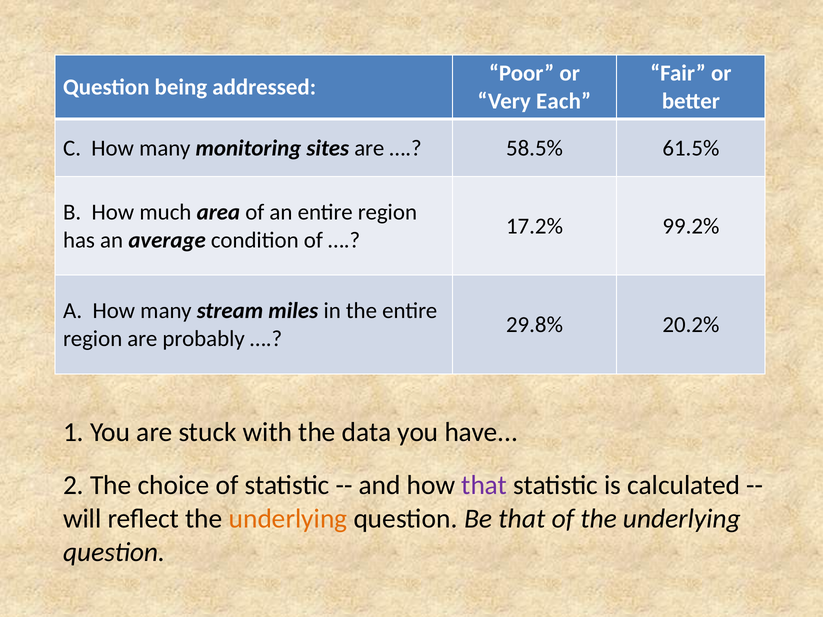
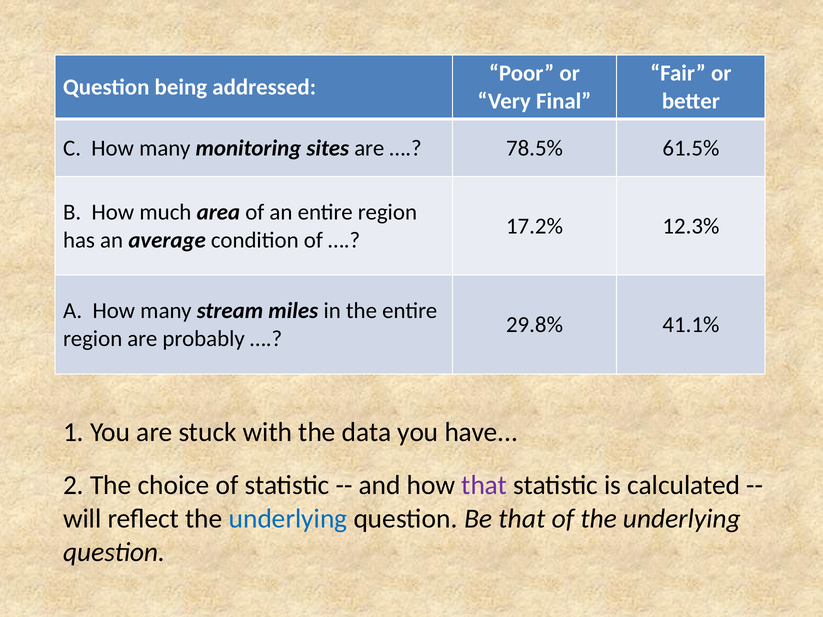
Each: Each -> Final (564, 101)
58.5%: 58.5% -> 78.5% (534, 148)
99.2%: 99.2% -> 12.3% (691, 226)
20.2%: 20.2% -> 41.1% (691, 325)
underlying colour: orange -> blue (288, 519)
